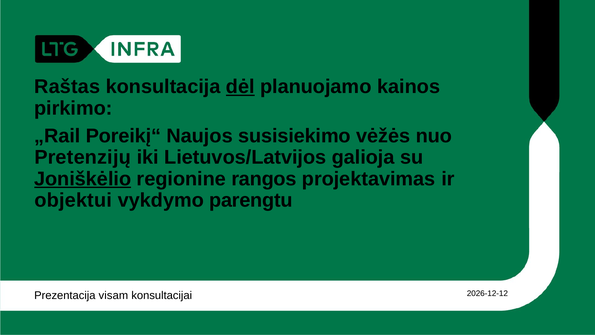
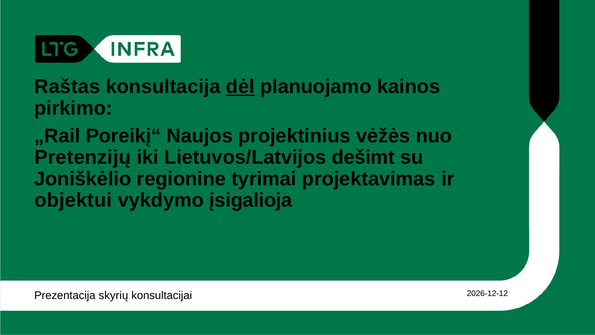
susisiekimo: susisiekimo -> projektinius (294, 136)
galioja: galioja -> dešimt (363, 157)
Joniškėlio underline: present -> none (83, 179)
rangos: rangos -> tyrimai (264, 179)
parengtu: parengtu -> įsigalioja (251, 200)
visam: visam -> skyrių (113, 295)
